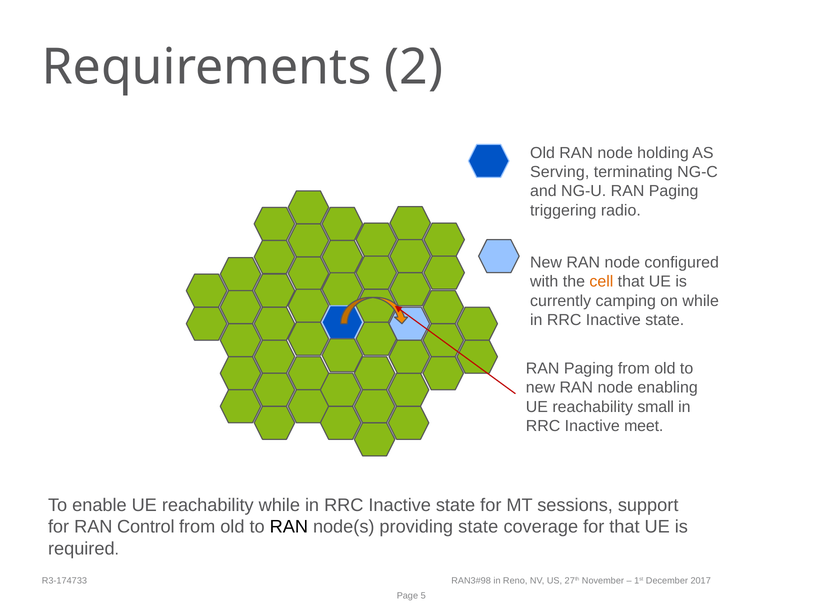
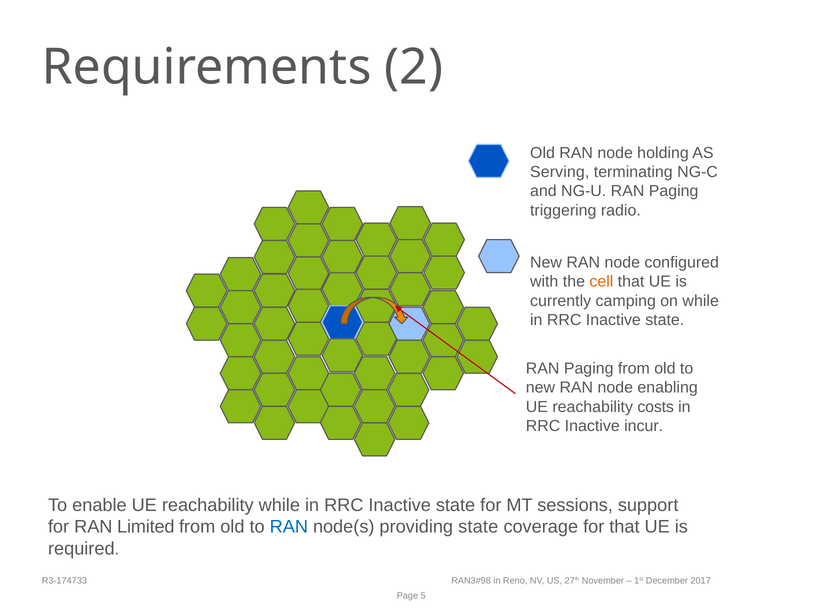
small: small -> costs (656, 407)
meet: meet -> incur (644, 426)
Control: Control -> Limited (146, 527)
RAN colour: black -> blue (289, 527)
